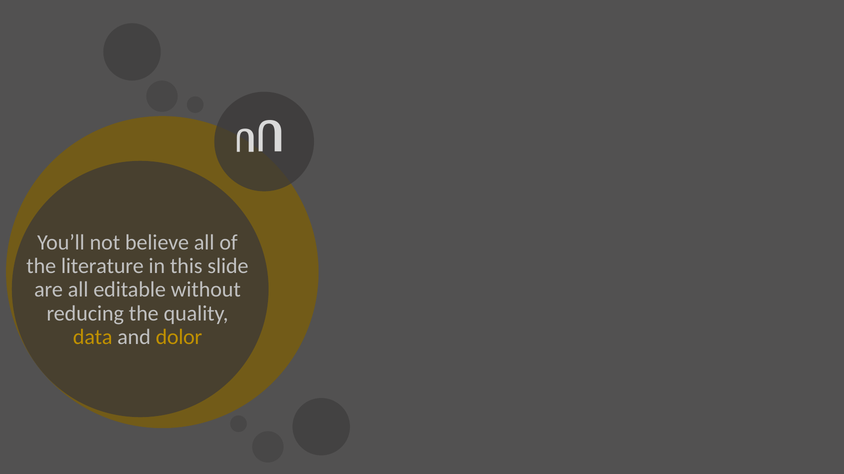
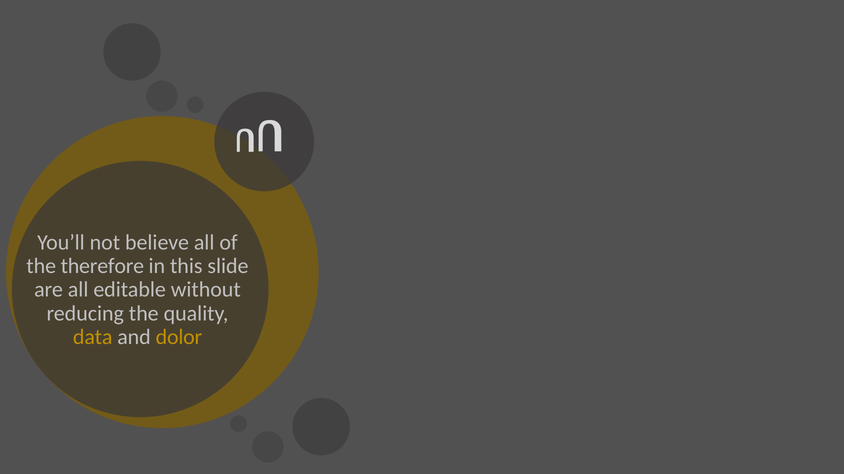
literature: literature -> therefore (102, 266)
